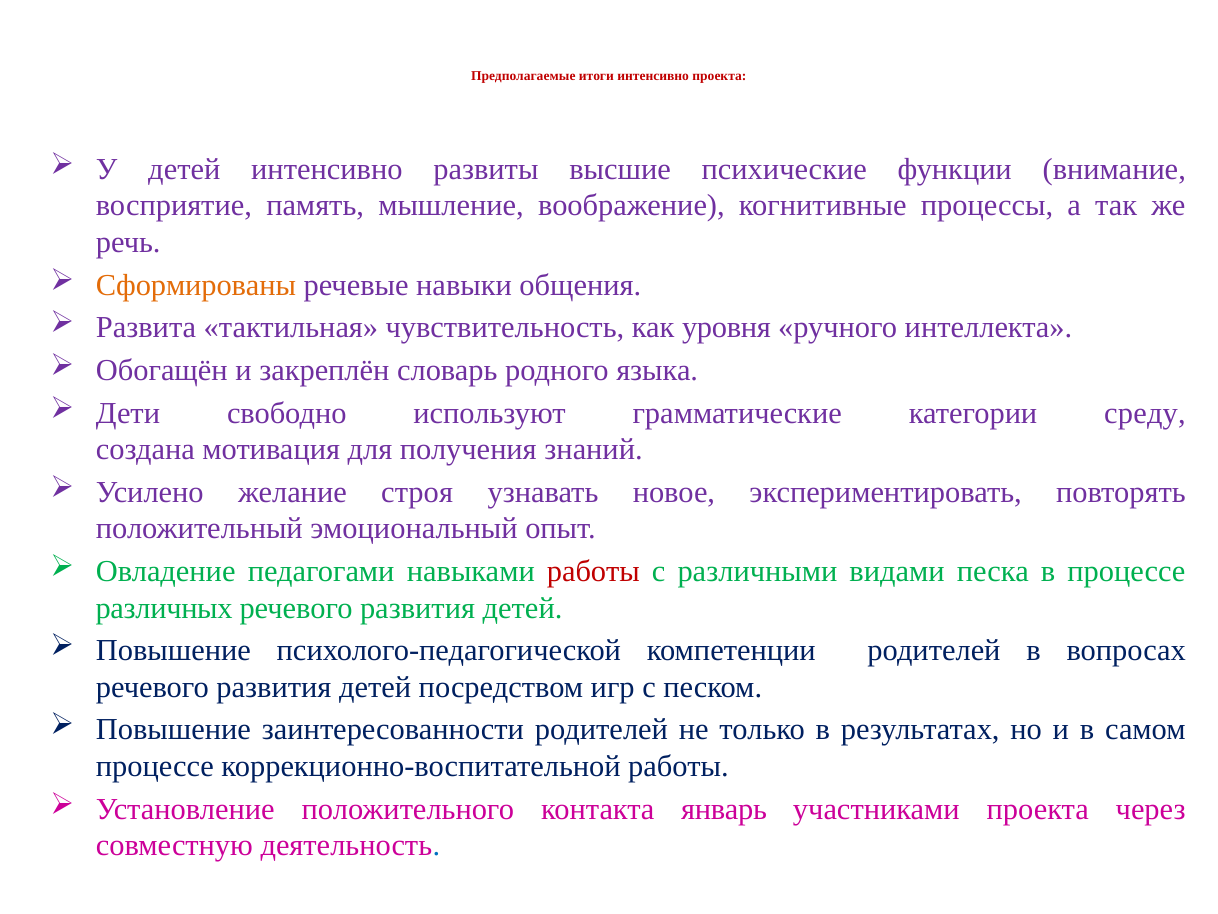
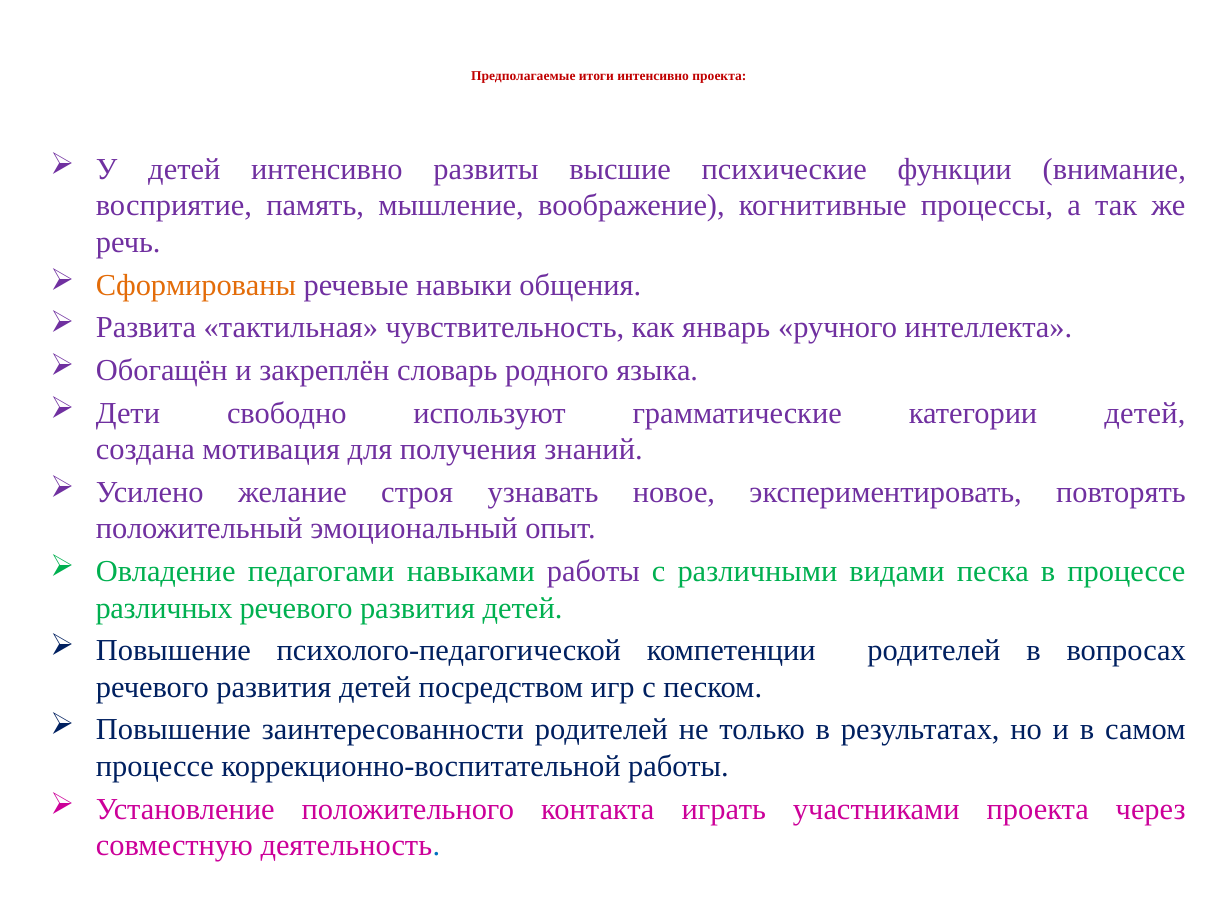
уровня: уровня -> январь (726, 328)
категории среду: среду -> детей (1145, 413)
работы colour: red -> purple (593, 571)
январь: январь -> играть (724, 809)
